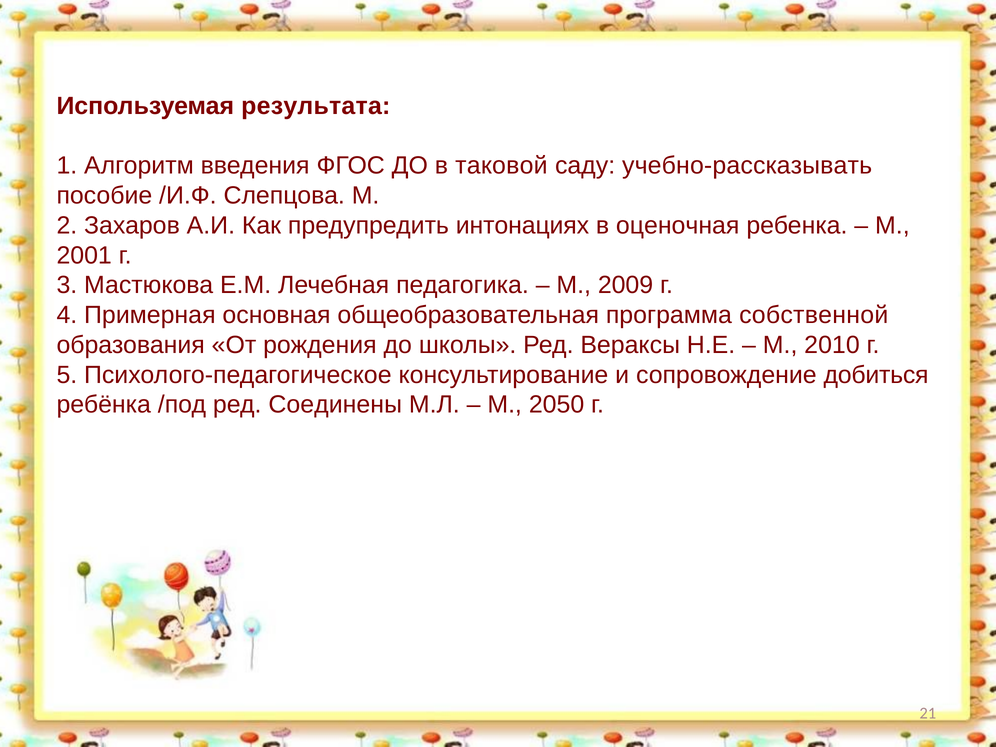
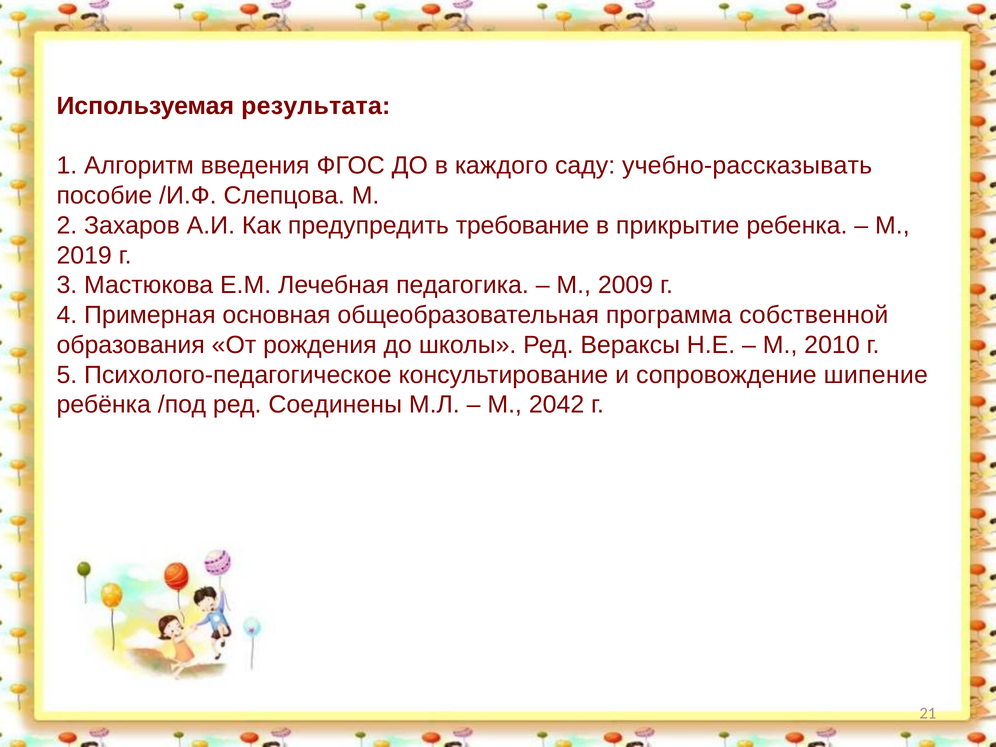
таковой: таковой -> каждого (502, 166)
интонациях: интонациях -> требование (523, 225)
оценочная: оценочная -> прикрытие (678, 225)
2001: 2001 -> 2019 (84, 255)
добиться: добиться -> шипение (876, 375)
2050: 2050 -> 2042 (557, 405)
